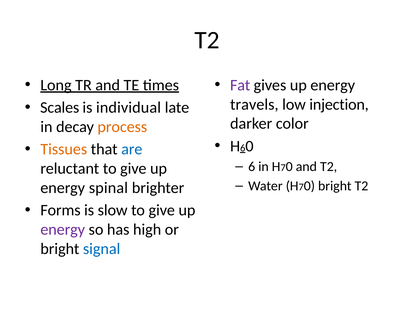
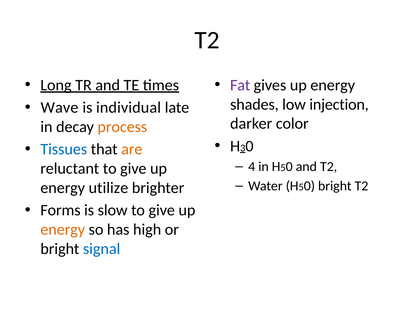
travels: travels -> shades (254, 105)
Scales: Scales -> Wave (60, 108)
6: 6 -> 3 (243, 148)
Tissues colour: orange -> blue (64, 150)
are colour: blue -> orange (132, 150)
6: 6 -> 4 (252, 167)
7: 7 -> 5 (283, 168)
7: 7 -> 5 (301, 187)
spinal: spinal -> utilize (108, 188)
energy colour: purple -> orange (63, 230)
